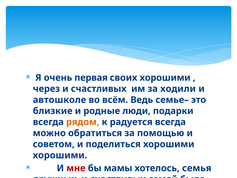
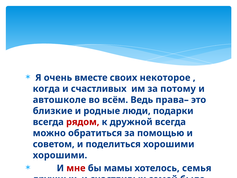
первая: первая -> вместе (91, 78)
своих хорошими: хорошими -> некоторое (165, 78)
через: через -> когда (46, 89)
ходили: ходили -> потому (178, 89)
семье–: семье– -> права– (172, 100)
рядом colour: orange -> red (83, 122)
радуется: радуется -> дружной (131, 122)
